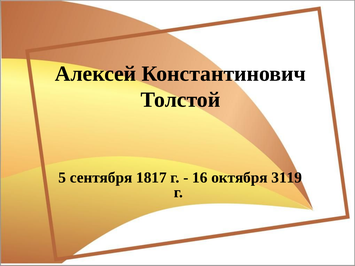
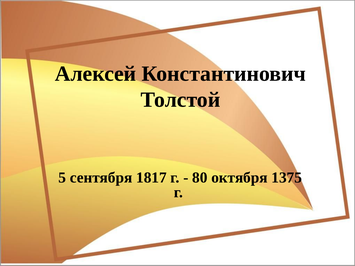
16: 16 -> 80 (200, 178)
3119: 3119 -> 1375 (287, 178)
